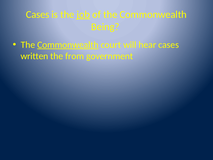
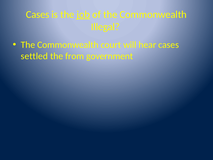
Being: Being -> Illegal (105, 27)
Commonwealth underline: present -> none (68, 45)
written: written -> settled (34, 56)
